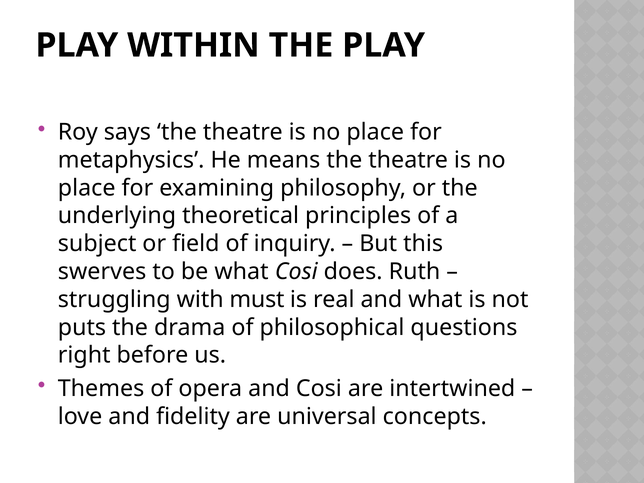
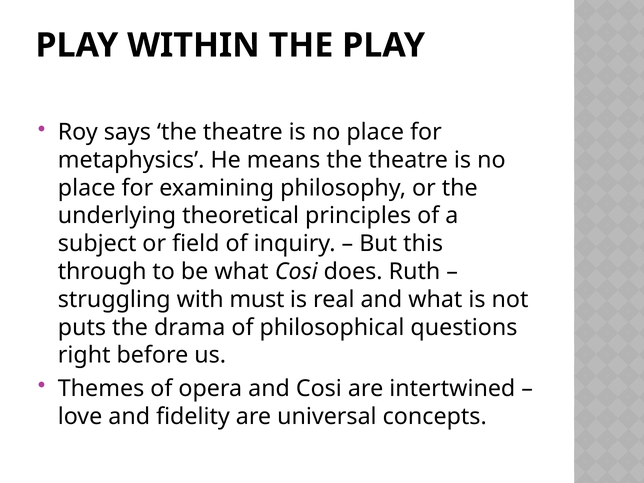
swerves: swerves -> through (102, 272)
